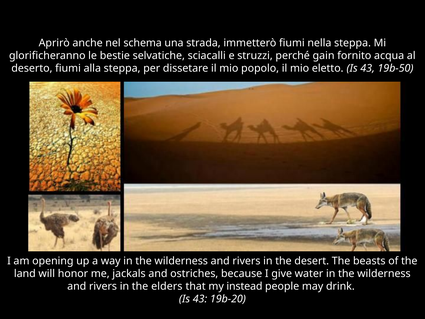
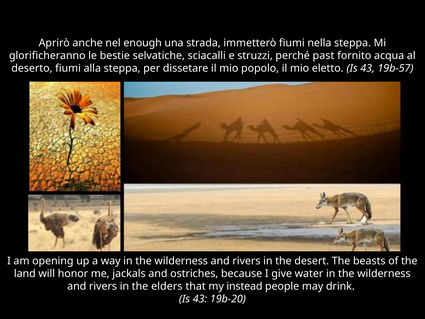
schema: schema -> enough (143, 43)
gain: gain -> past (324, 56)
19b-50: 19b-50 -> 19b-57 (396, 68)
